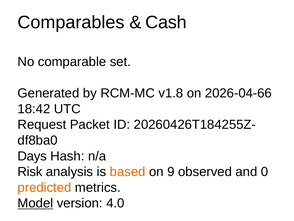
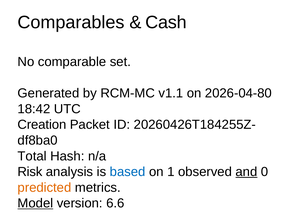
v1.8: v1.8 -> v1.1 (171, 93)
2026-04-66: 2026-04-66 -> 2026-04-80 (238, 93)
Request: Request -> Creation (42, 124)
Days: Days -> Total (32, 156)
based colour: orange -> blue (128, 171)
9: 9 -> 1 (171, 171)
and underline: none -> present (246, 171)
4.0: 4.0 -> 6.6 (115, 203)
